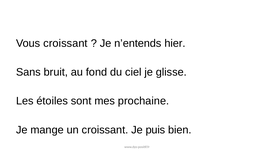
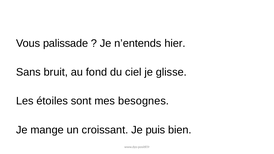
Vous croissant: croissant -> palissade (66, 43)
prochaine: prochaine -> besognes (144, 101)
